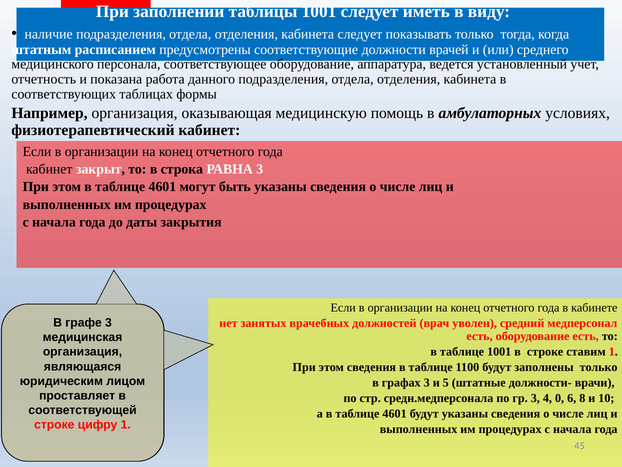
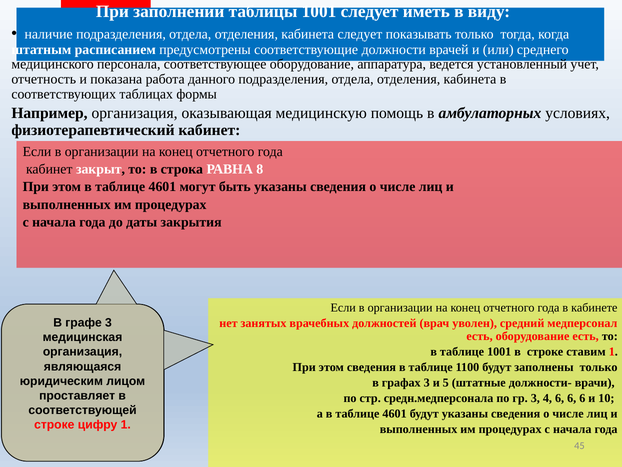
РАВНА 3: 3 -> 8 (260, 169)
4 0: 0 -> 6 (560, 398)
8: 8 -> 6 (582, 398)
